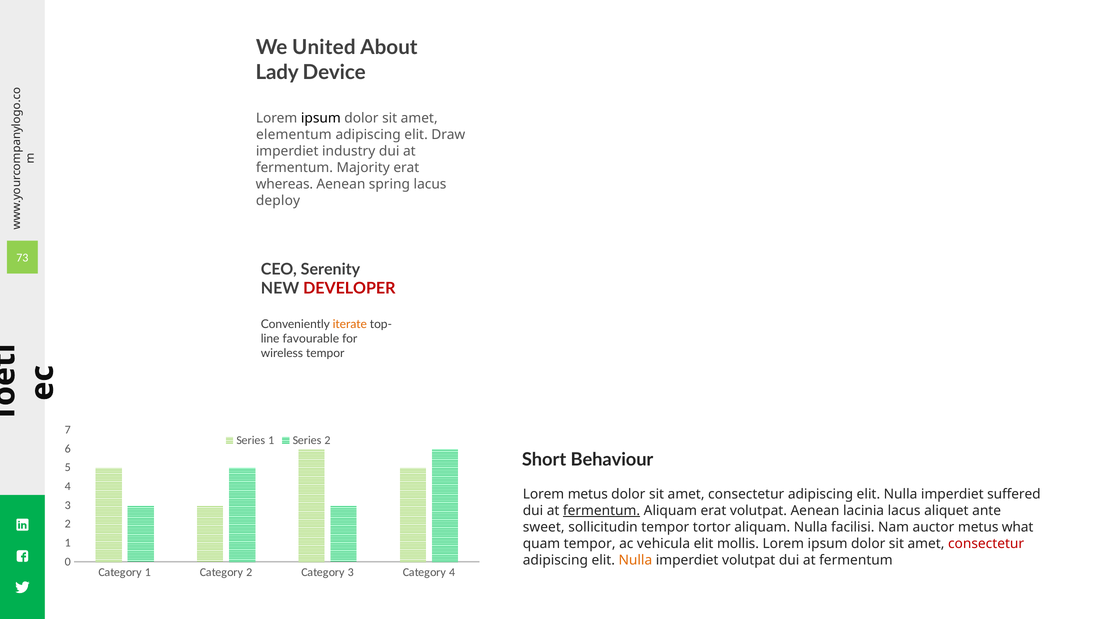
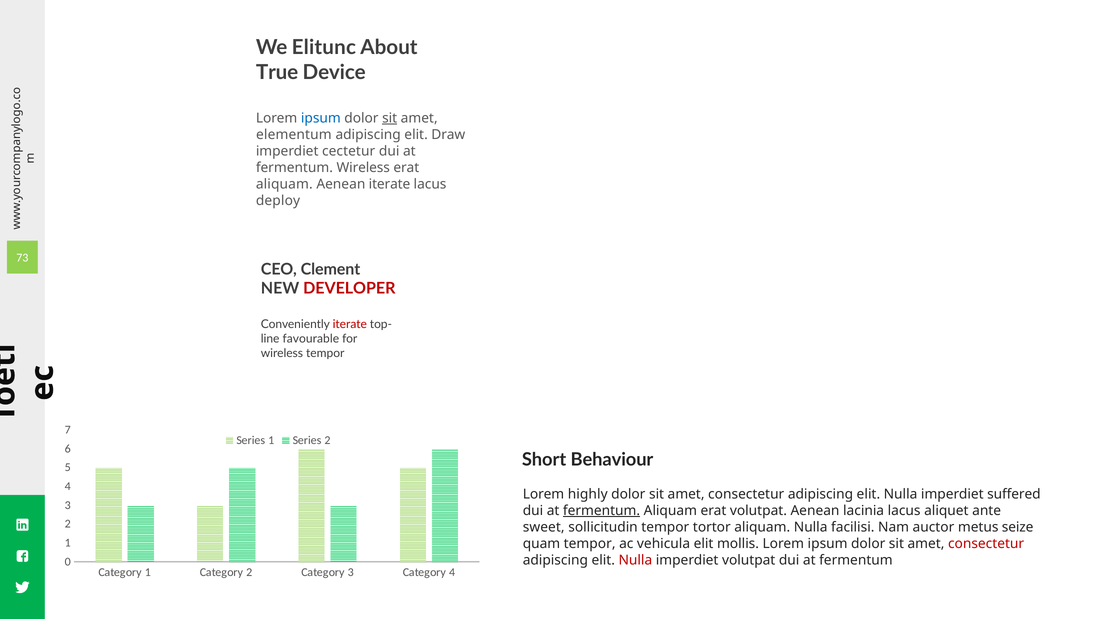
United: United -> Elitunc (324, 48)
Lady: Lady -> True (277, 72)
ipsum colour: black -> blue (321, 118)
sit underline: none -> present (390, 118)
industry: industry -> cectetur (349, 151)
fermentum Majority: Majority -> Wireless (363, 168)
whereas: whereas -> aliquam (284, 184)
Aenean spring: spring -> iterate (390, 184)
Serenity: Serenity -> Clement (330, 269)
iterate colour: orange -> red (350, 324)
Lorem metus: metus -> highly (588, 494)
what: what -> seize (1018, 527)
Nulla colour: orange -> red (635, 560)
